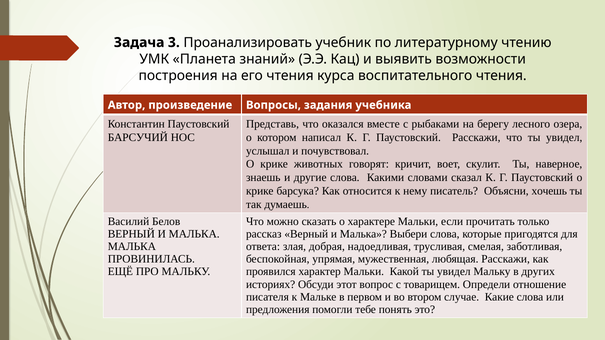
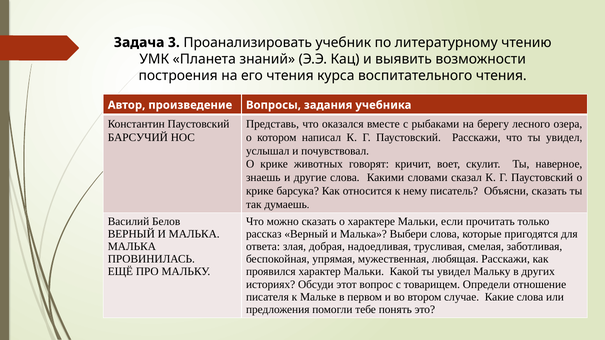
Объясни хочешь: хочешь -> сказать (549, 191)
